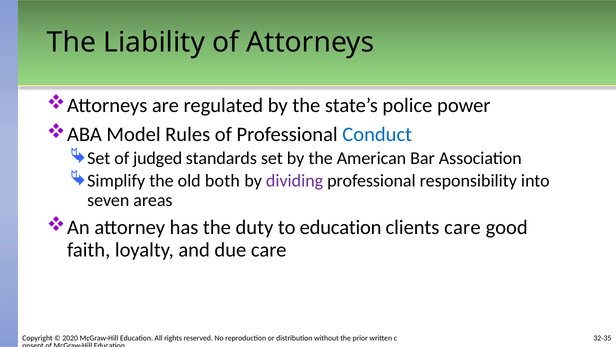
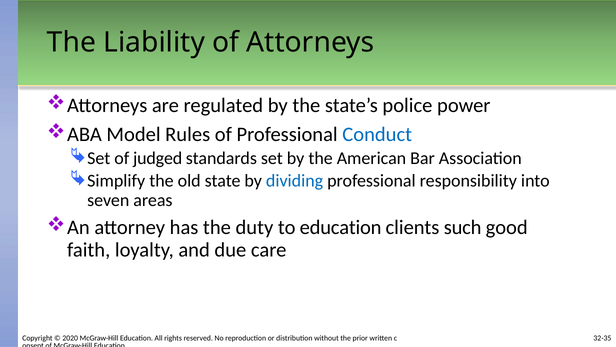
both: both -> state (223, 181)
dividing colour: purple -> blue (295, 181)
clients care: care -> such (463, 227)
